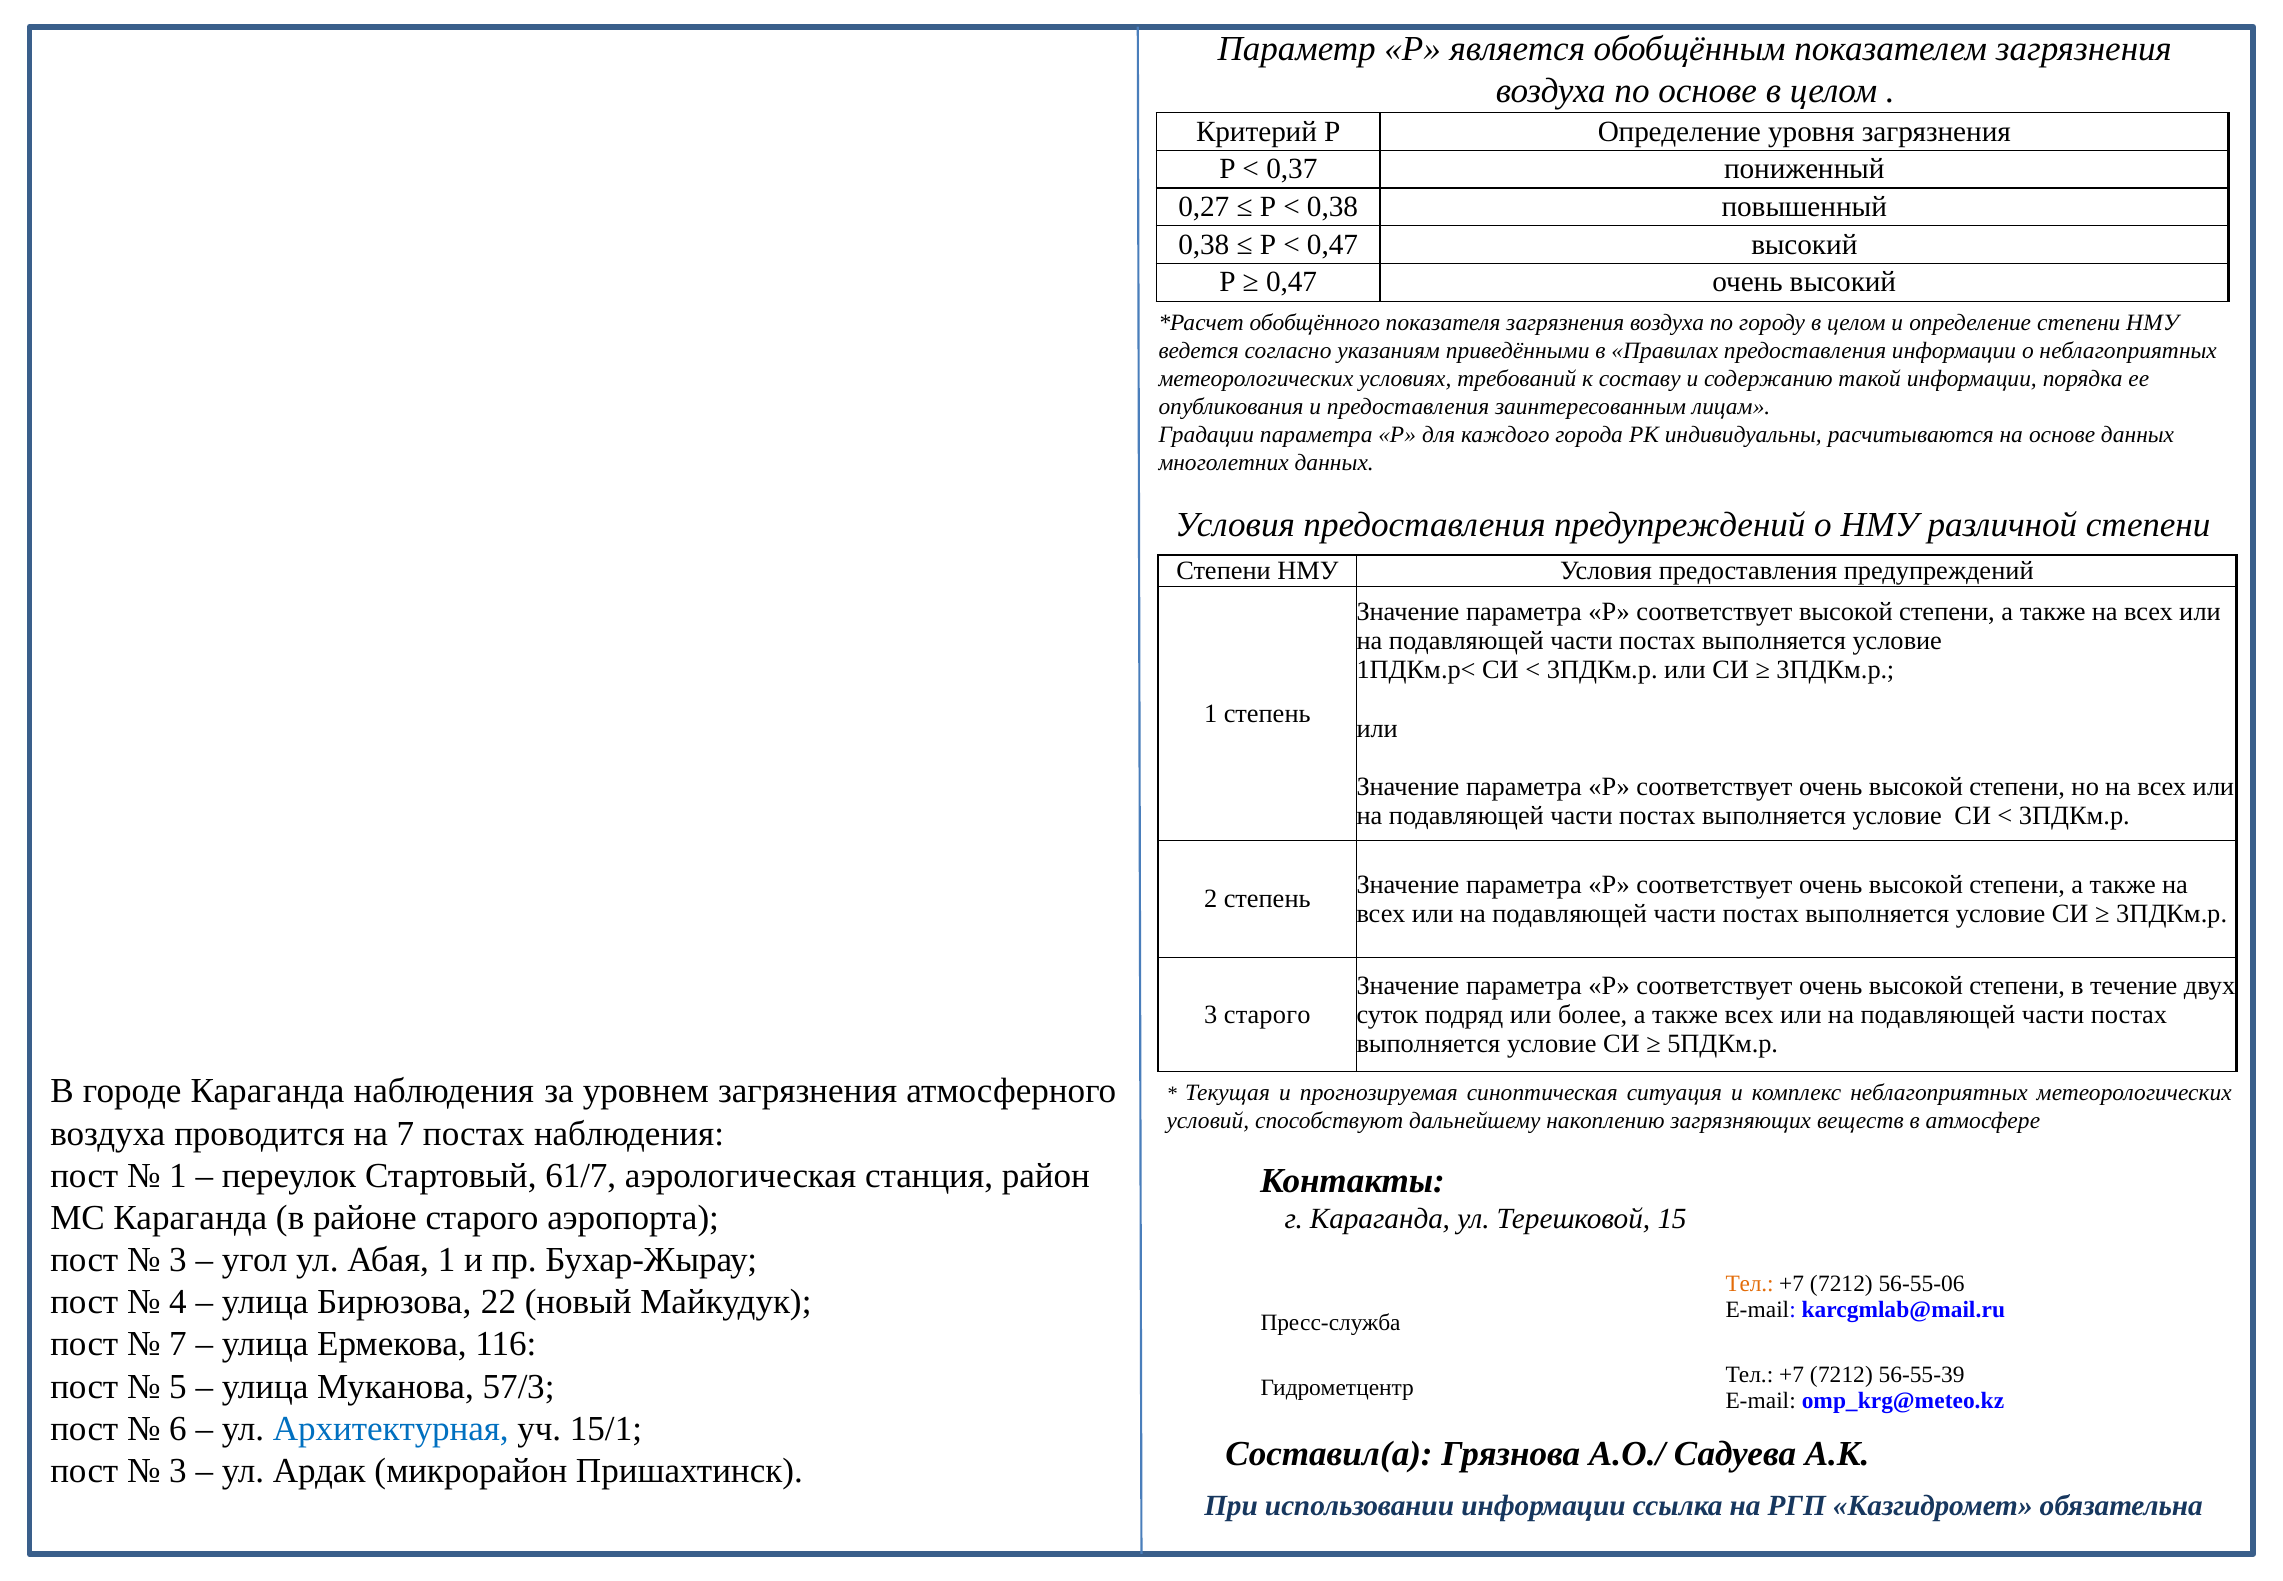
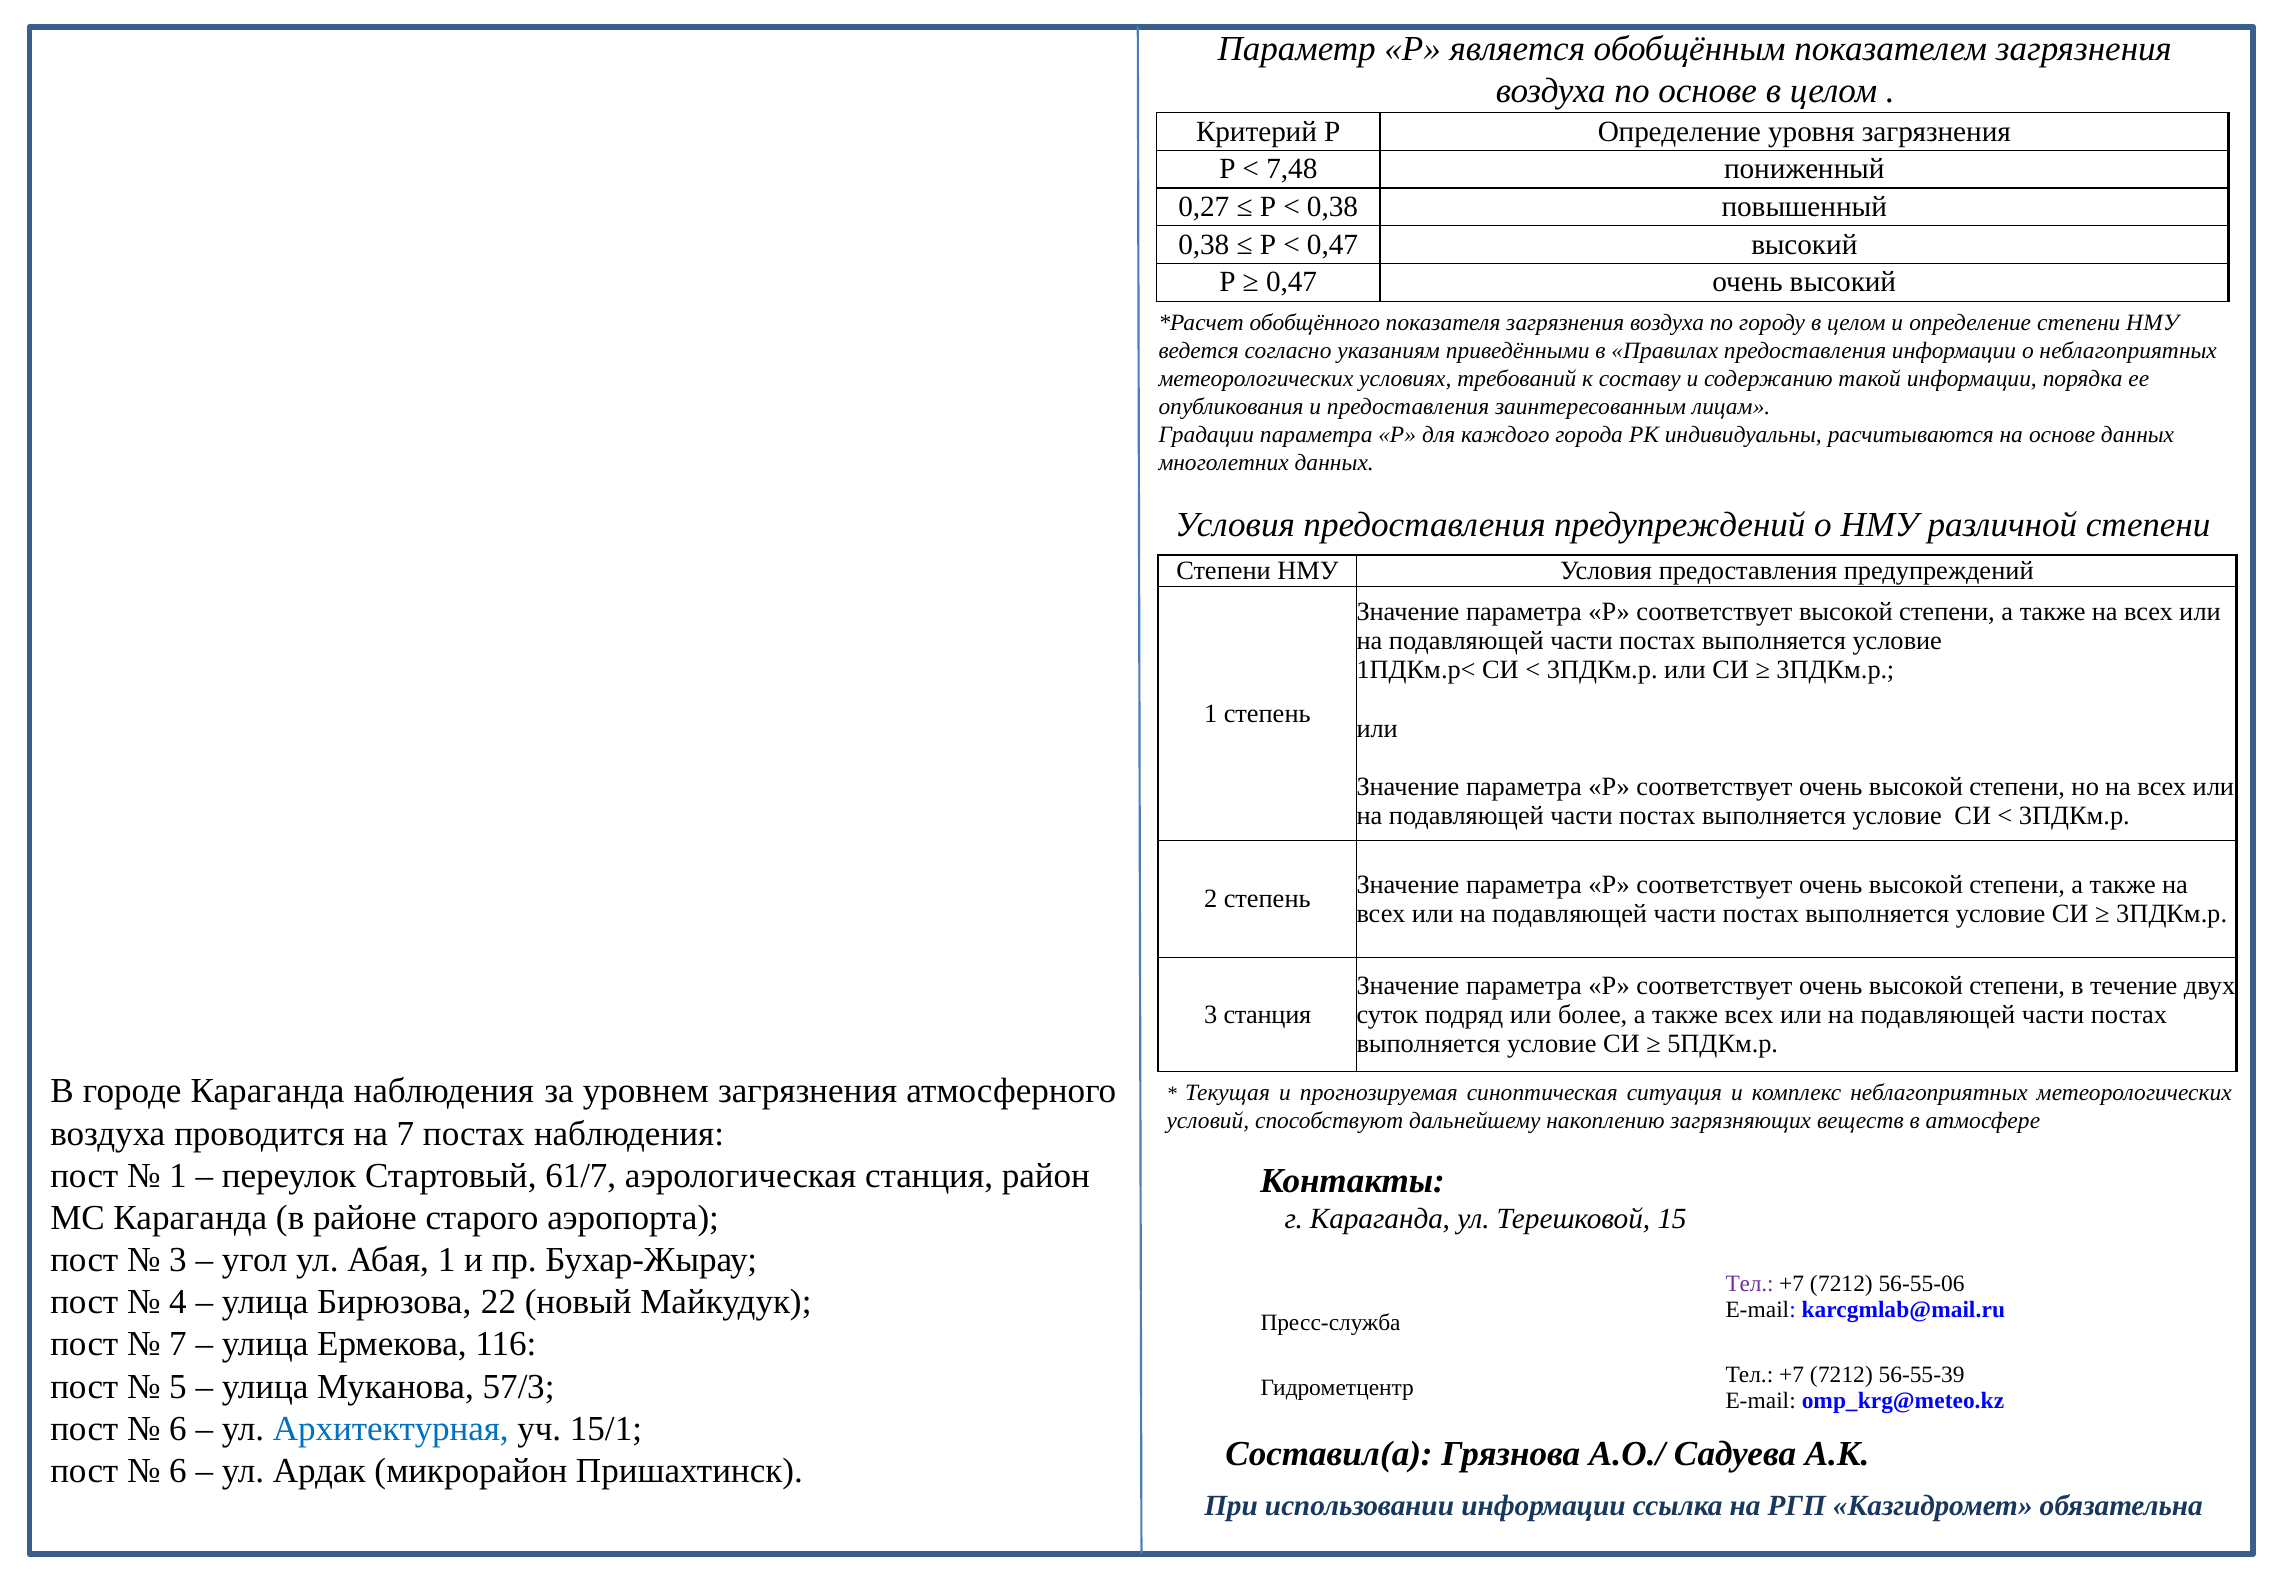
0,37: 0,37 -> 7,48 (1292, 169)
3 старого: старого -> станция (1267, 1014)
Тел colour: orange -> purple (1750, 1283)
3: 3 -> 6 (178, 1470)
